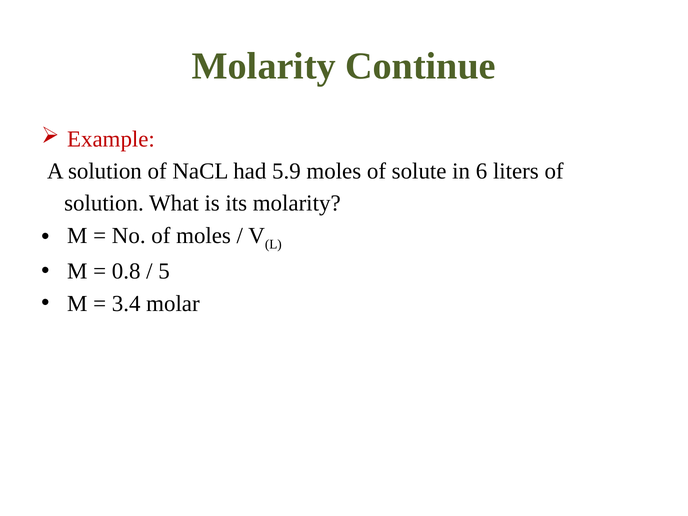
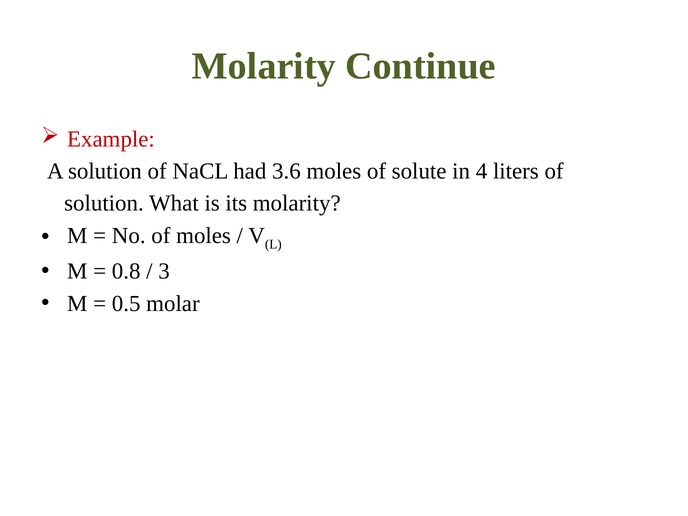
5.9: 5.9 -> 3.6 (286, 171)
6: 6 -> 4 (482, 171)
5: 5 -> 3 (164, 271)
3.4: 3.4 -> 0.5 (126, 303)
